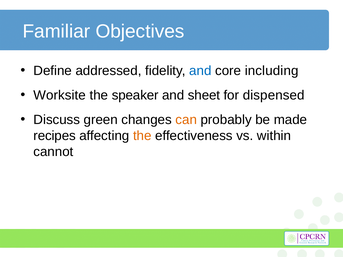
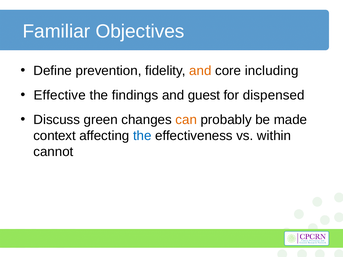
addressed: addressed -> prevention (109, 71)
and colour: blue -> orange (200, 71)
Worksite: Worksite -> Effective (60, 95)
speaker: speaker -> findings (135, 95)
sheet: sheet -> guest (204, 95)
recipes: recipes -> context (55, 136)
the colour: orange -> blue (142, 136)
